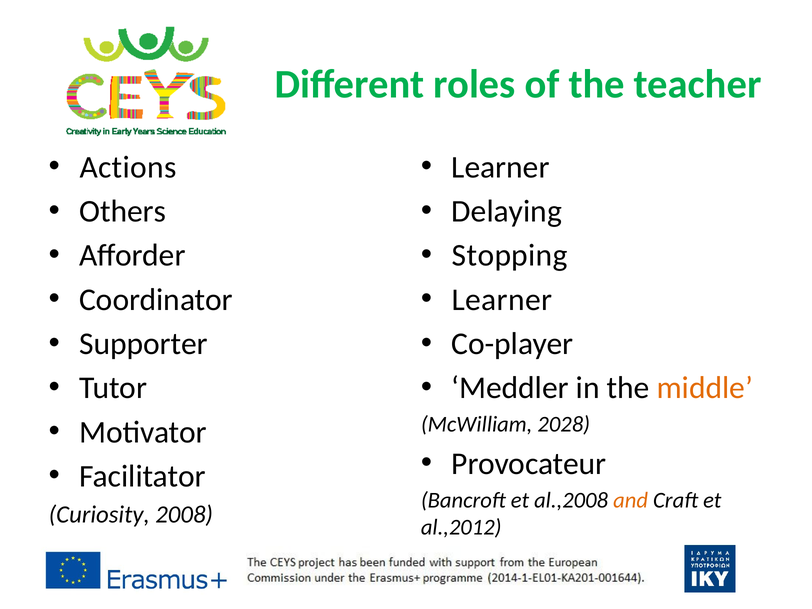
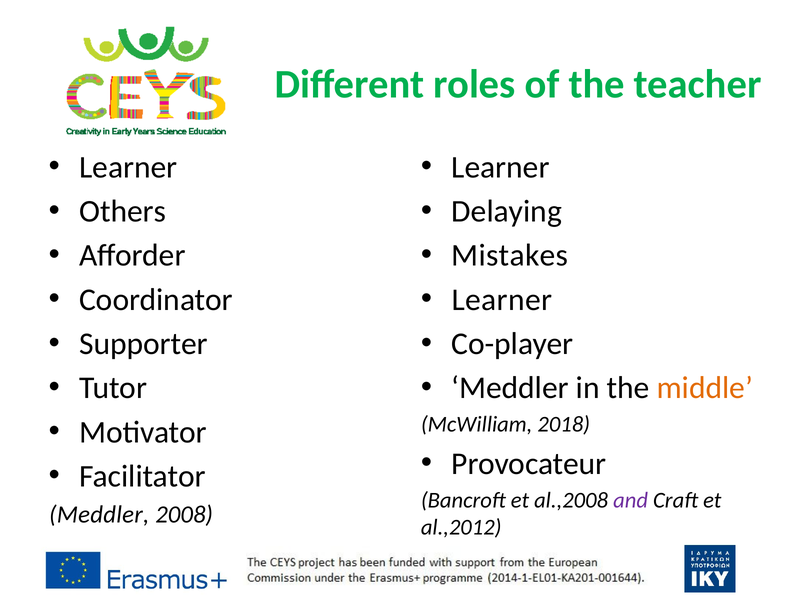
Actions: Actions -> Learner (128, 167)
Stopping: Stopping -> Mistakes (510, 256)
2028: 2028 -> 2018 (564, 424)
and colour: orange -> purple (631, 500)
Curiosity: Curiosity -> Meddler (99, 515)
